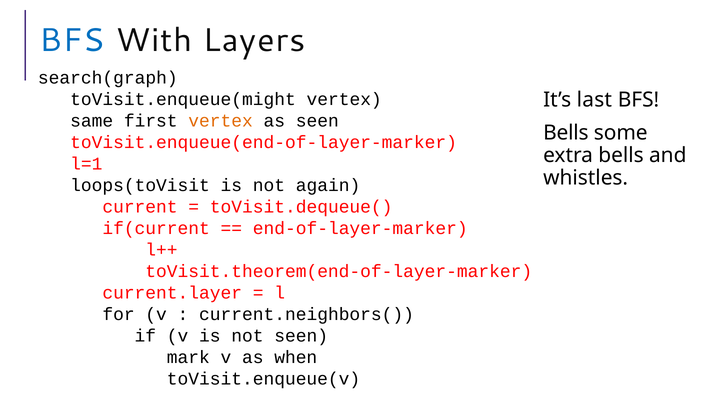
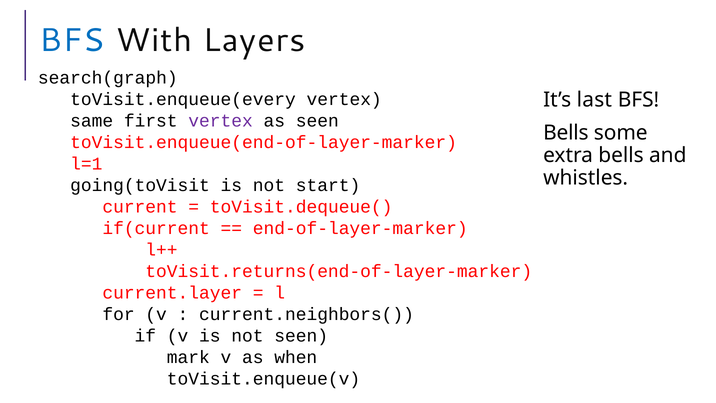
toVisit.enqueue(might: toVisit.enqueue(might -> toVisit.enqueue(every (183, 99)
vertex colour: orange -> purple (221, 121)
loops(toVisit: loops(toVisit -> going(toVisit (140, 185)
again: again -> start (328, 185)
toVisit.theorem(end-of-layer-marker: toVisit.theorem(end-of-layer-marker -> toVisit.returns(end-of-layer-marker (339, 271)
